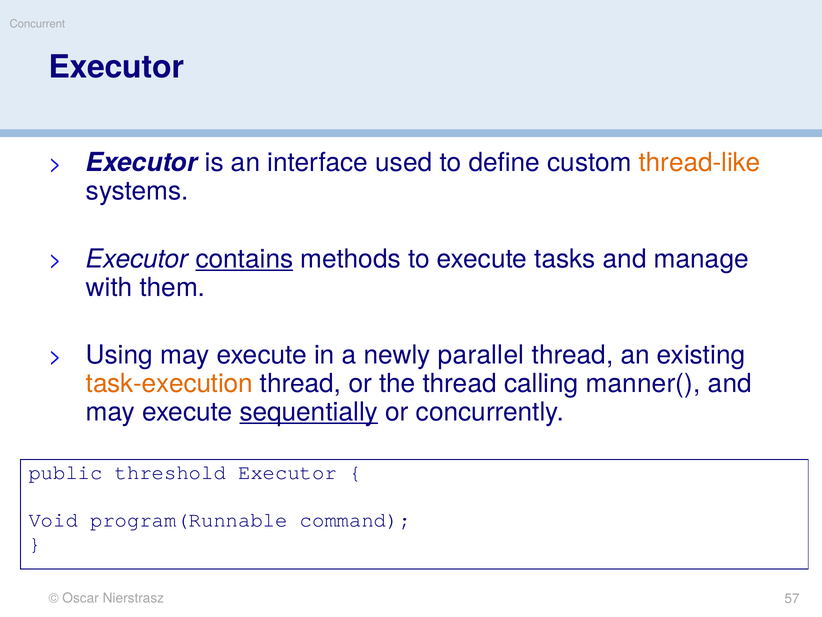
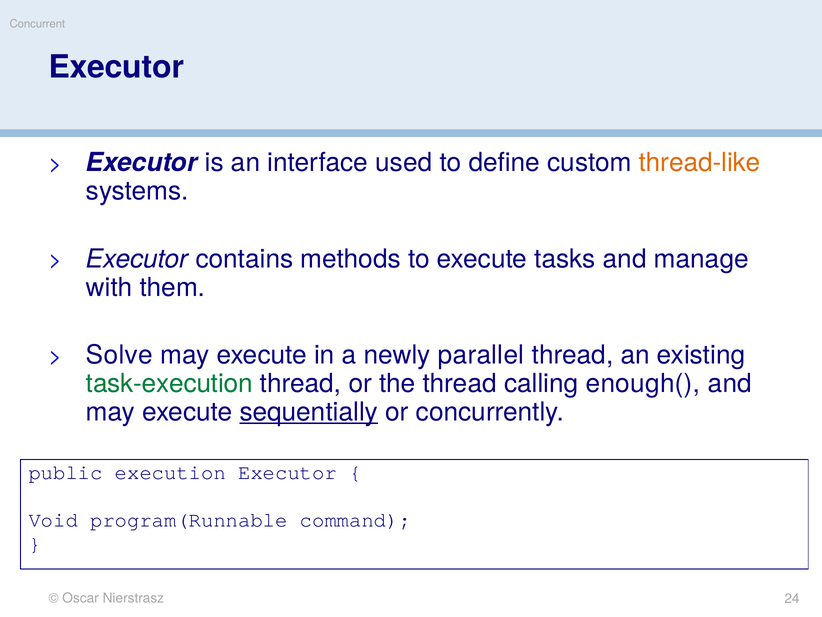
contains underline: present -> none (244, 259)
Using: Using -> Solve (119, 355)
task-execution colour: orange -> green (169, 383)
manner(: manner( -> enough( (643, 383)
threshold: threshold -> execution (170, 472)
57: 57 -> 24 (792, 598)
